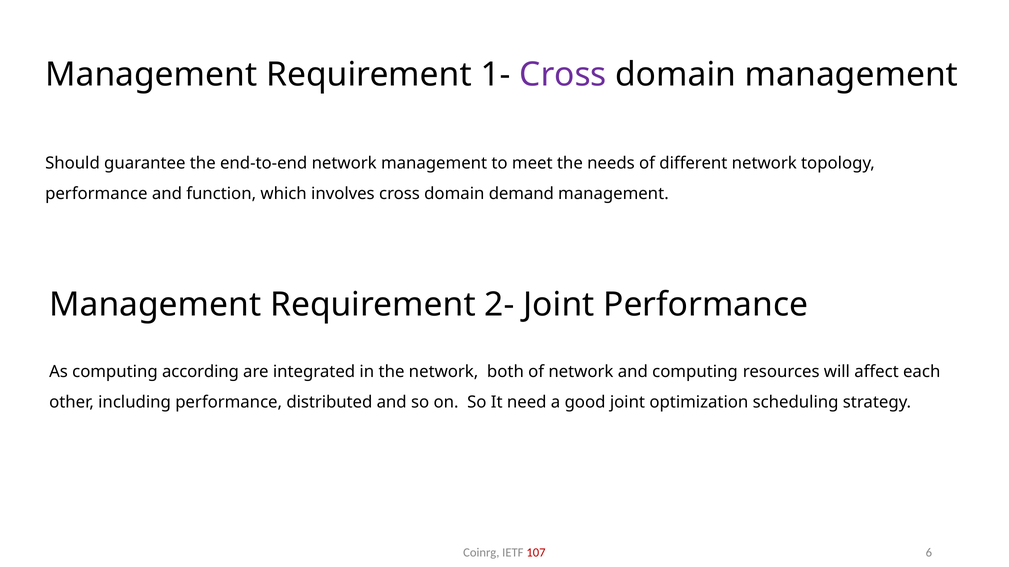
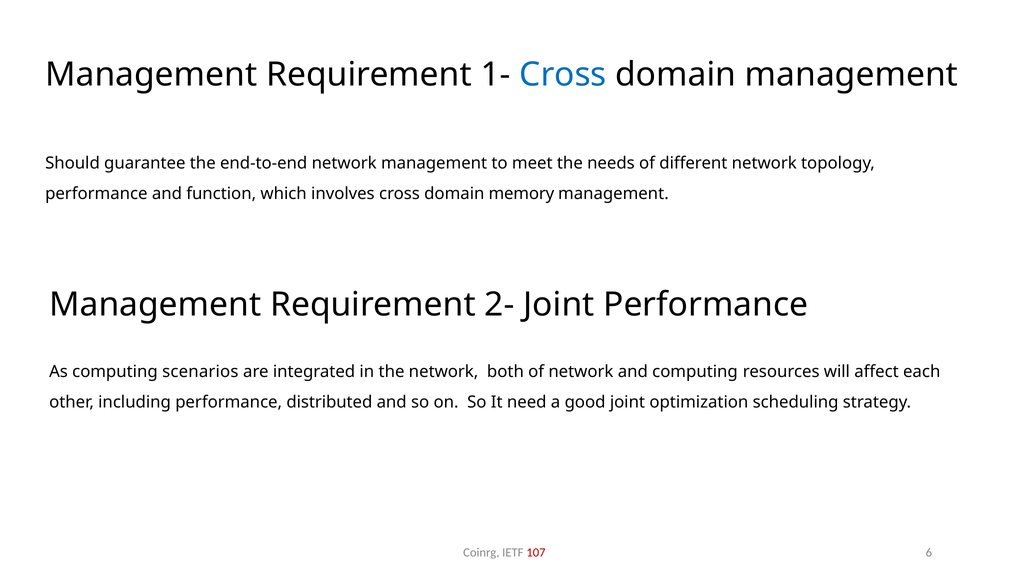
Cross colour: purple -> blue (563, 75)
demand: demand -> memory (521, 194)
according: according -> scenarios (200, 372)
